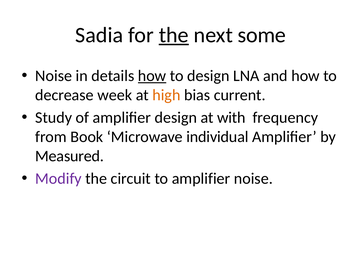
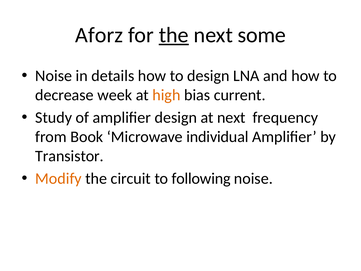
Sadia: Sadia -> Aforz (99, 35)
how underline: present -> none (152, 76)
at with: with -> next (231, 117)
Measured: Measured -> Transistor (69, 156)
Modify colour: purple -> orange (58, 178)
to amplifier: amplifier -> following (201, 178)
